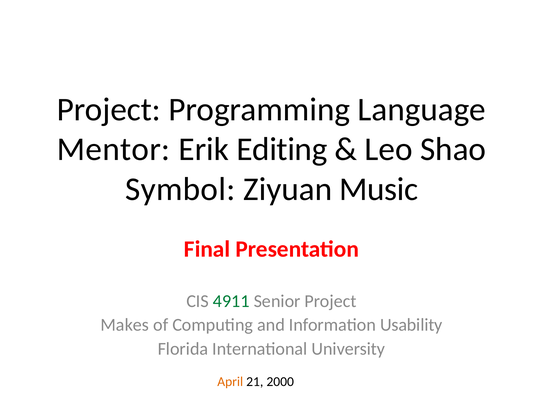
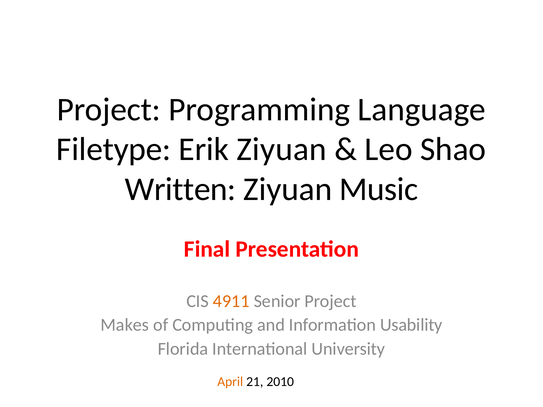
Mentor: Mentor -> Filetype (114, 149)
Erik Editing: Editing -> Ziyuan (282, 149)
Symbol: Symbol -> Written (181, 189)
4911 colour: green -> orange (231, 301)
2000: 2000 -> 2010 (280, 382)
